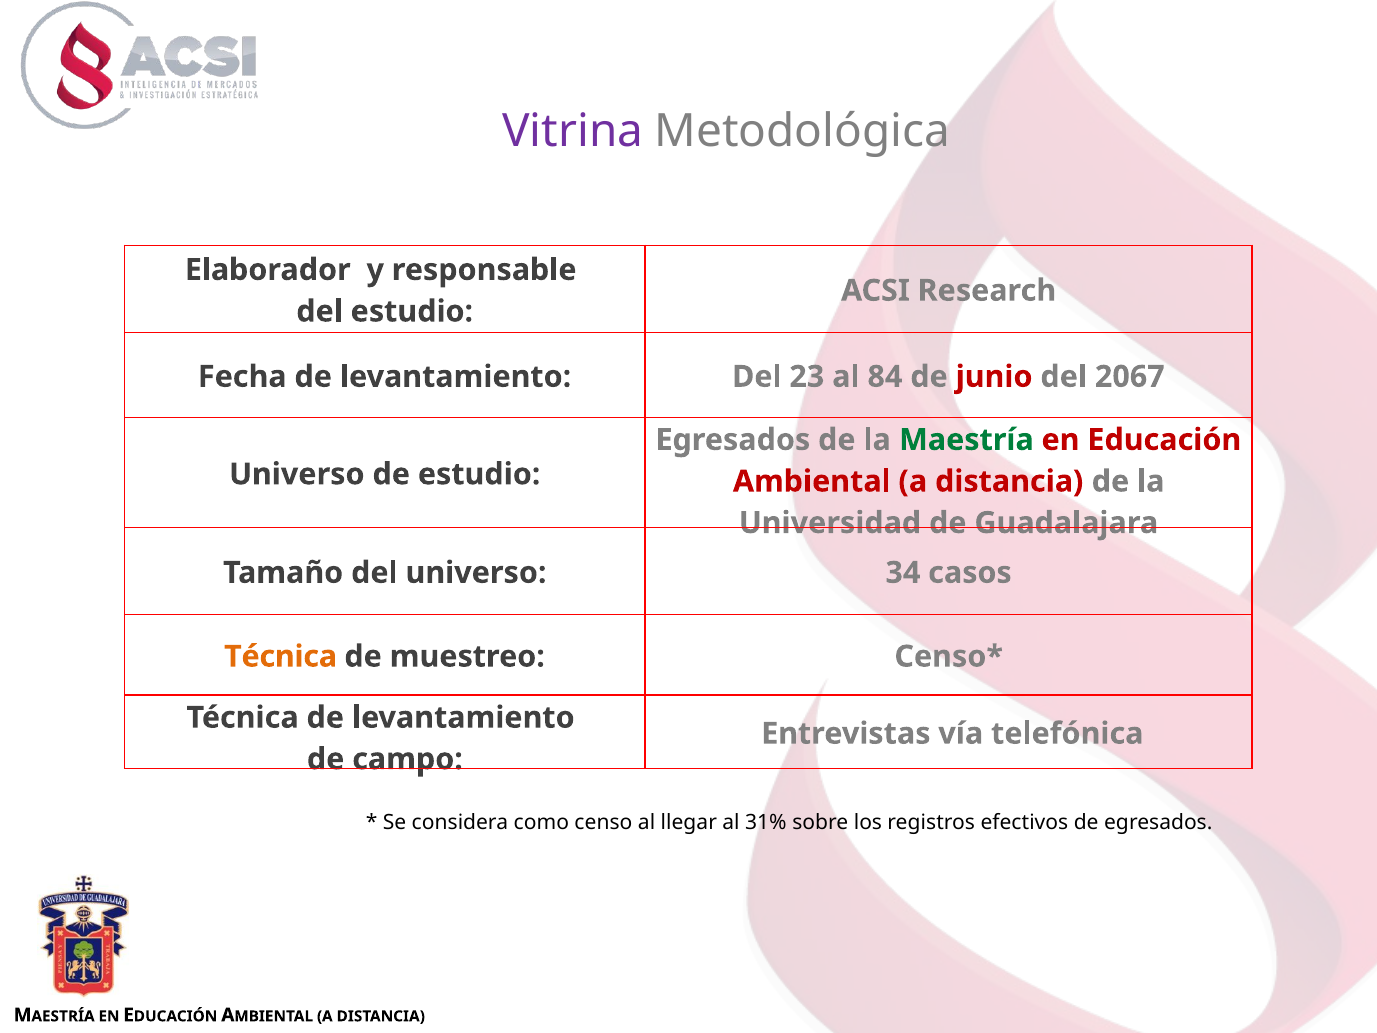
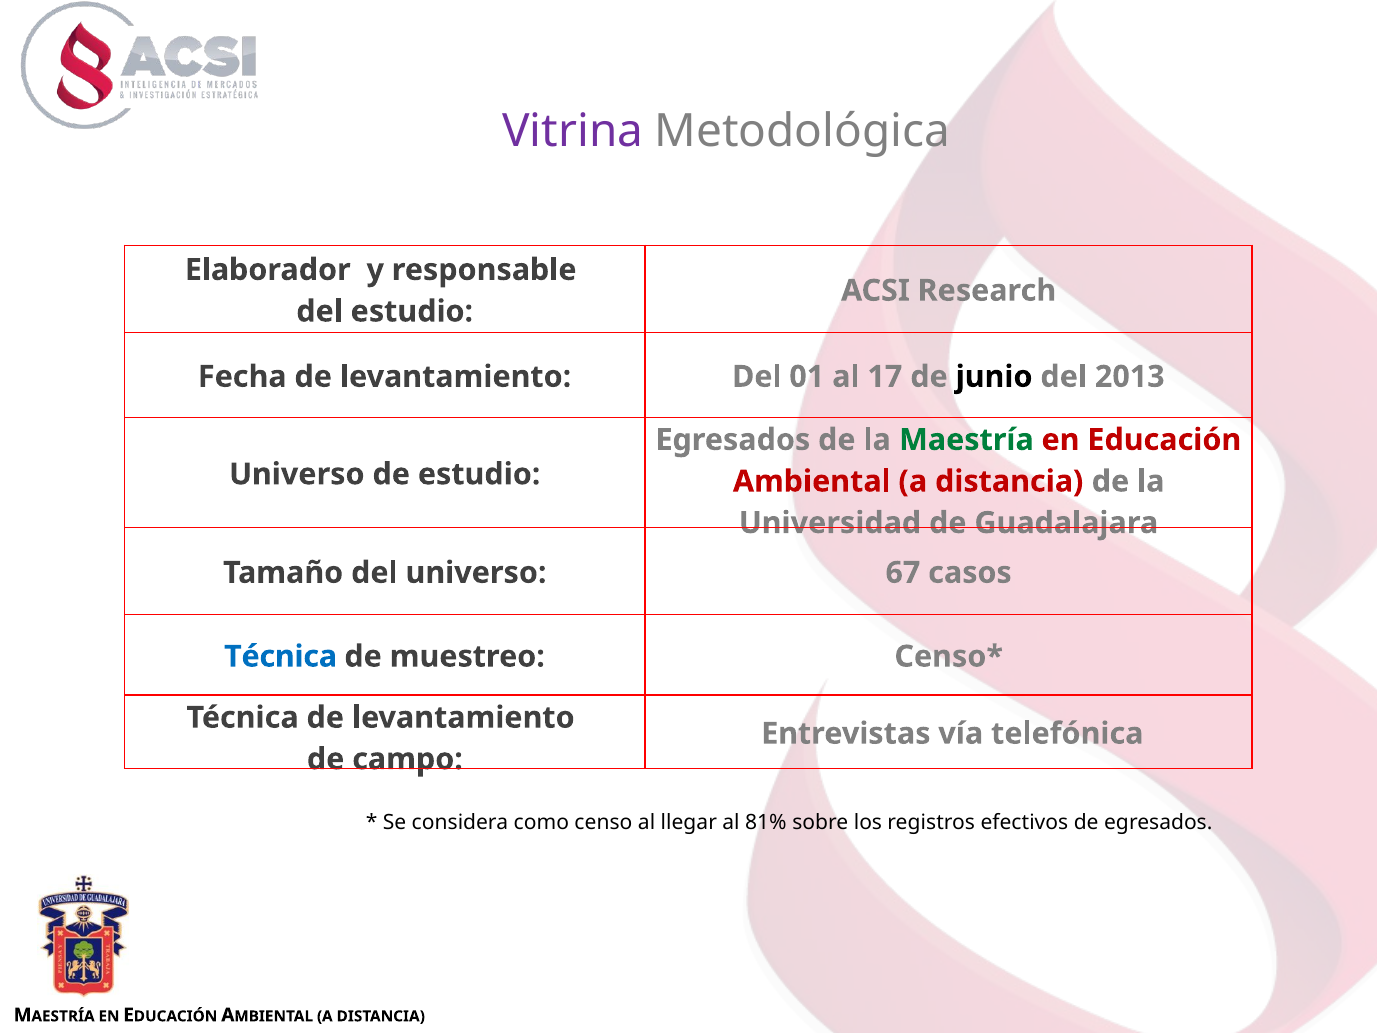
23: 23 -> 01 (807, 377)
84: 84 -> 17 (885, 377)
junio colour: red -> black (994, 377)
2067: 2067 -> 2013 (1130, 377)
34: 34 -> 67 (903, 573)
Técnica colour: orange -> blue (281, 656)
31%: 31% -> 81% (766, 823)
